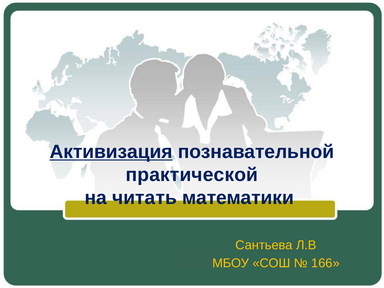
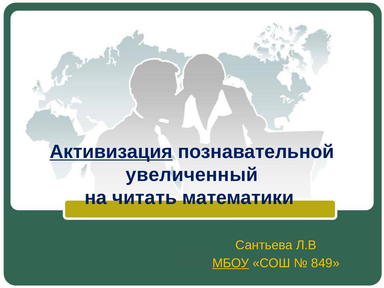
практической: практической -> увеличенный (192, 175)
МБОУ underline: none -> present (231, 263)
166: 166 -> 849 (325, 263)
